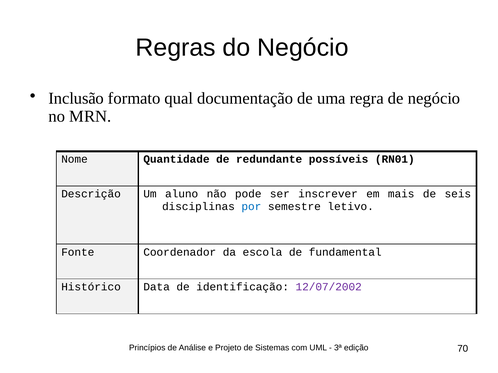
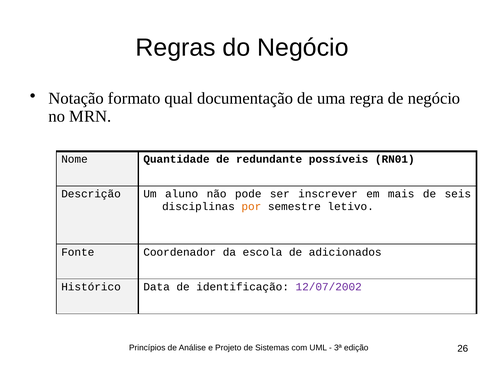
Inclusão: Inclusão -> Notação (76, 99)
por colour: blue -> orange (251, 207)
fundamental: fundamental -> adicionados (345, 252)
70: 70 -> 26 (463, 349)
